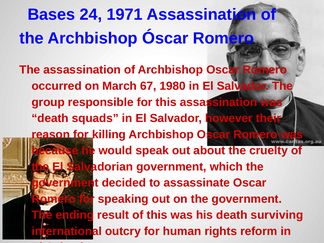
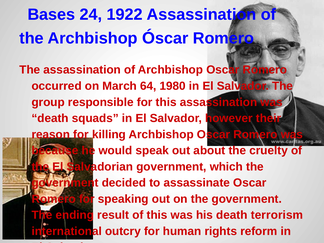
1971: 1971 -> 1922 (125, 14)
67: 67 -> 64 (148, 86)
surviving: surviving -> terrorism (277, 215)
